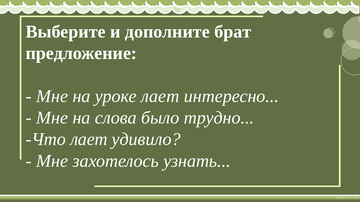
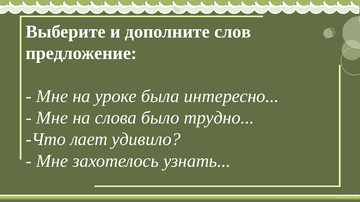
брат: брат -> слов (233, 32)
уроке лает: лает -> была (160, 96)
